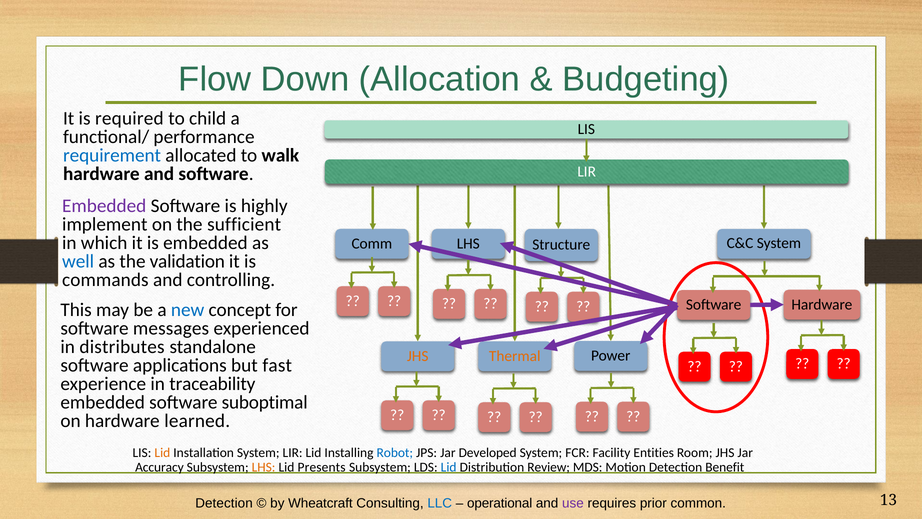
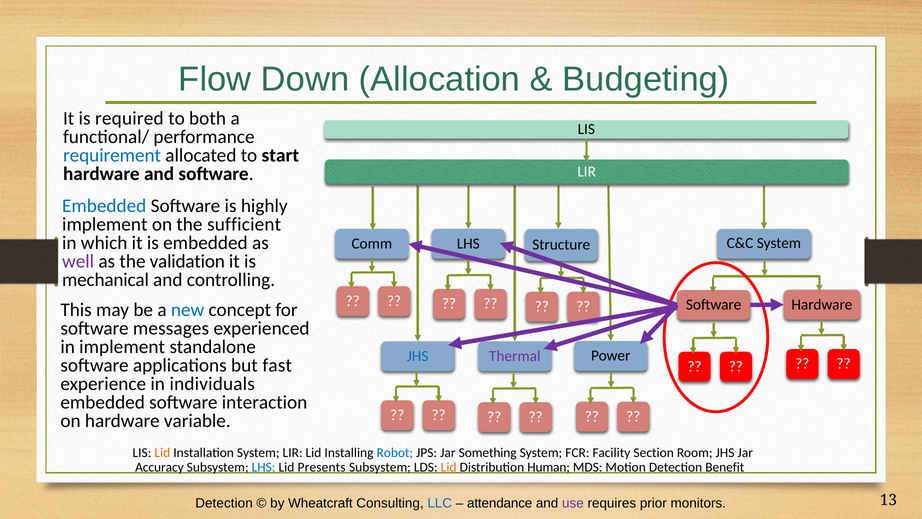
child: child -> both (208, 119)
walk: walk -> start (280, 155)
Embedded colour: purple -> blue (104, 206)
well colour: blue -> purple (78, 261)
commands: commands -> mechanical (105, 280)
in distributes: distributes -> implement (122, 347)
JHS colour: orange -> blue (418, 356)
Thermal colour: orange -> purple (515, 356)
traceability: traceability -> individuals (212, 384)
suboptimal: suboptimal -> interaction (265, 402)
learned: learned -> variable (197, 421)
Developed: Developed -> Something (488, 453)
Entities: Entities -> Section (654, 453)
LHS colour: orange -> blue (264, 467)
Lid colour: blue -> orange (449, 467)
Review: Review -> Human (549, 467)
operational: operational -> attendance (500, 503)
common: common -> monitors (698, 503)
